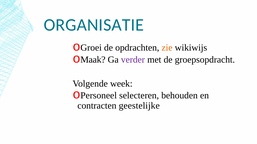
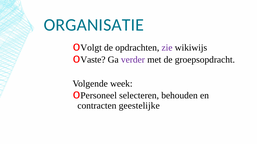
Groei: Groei -> Volgt (91, 48)
zie colour: orange -> purple (167, 48)
Maak: Maak -> Vaste (93, 60)
